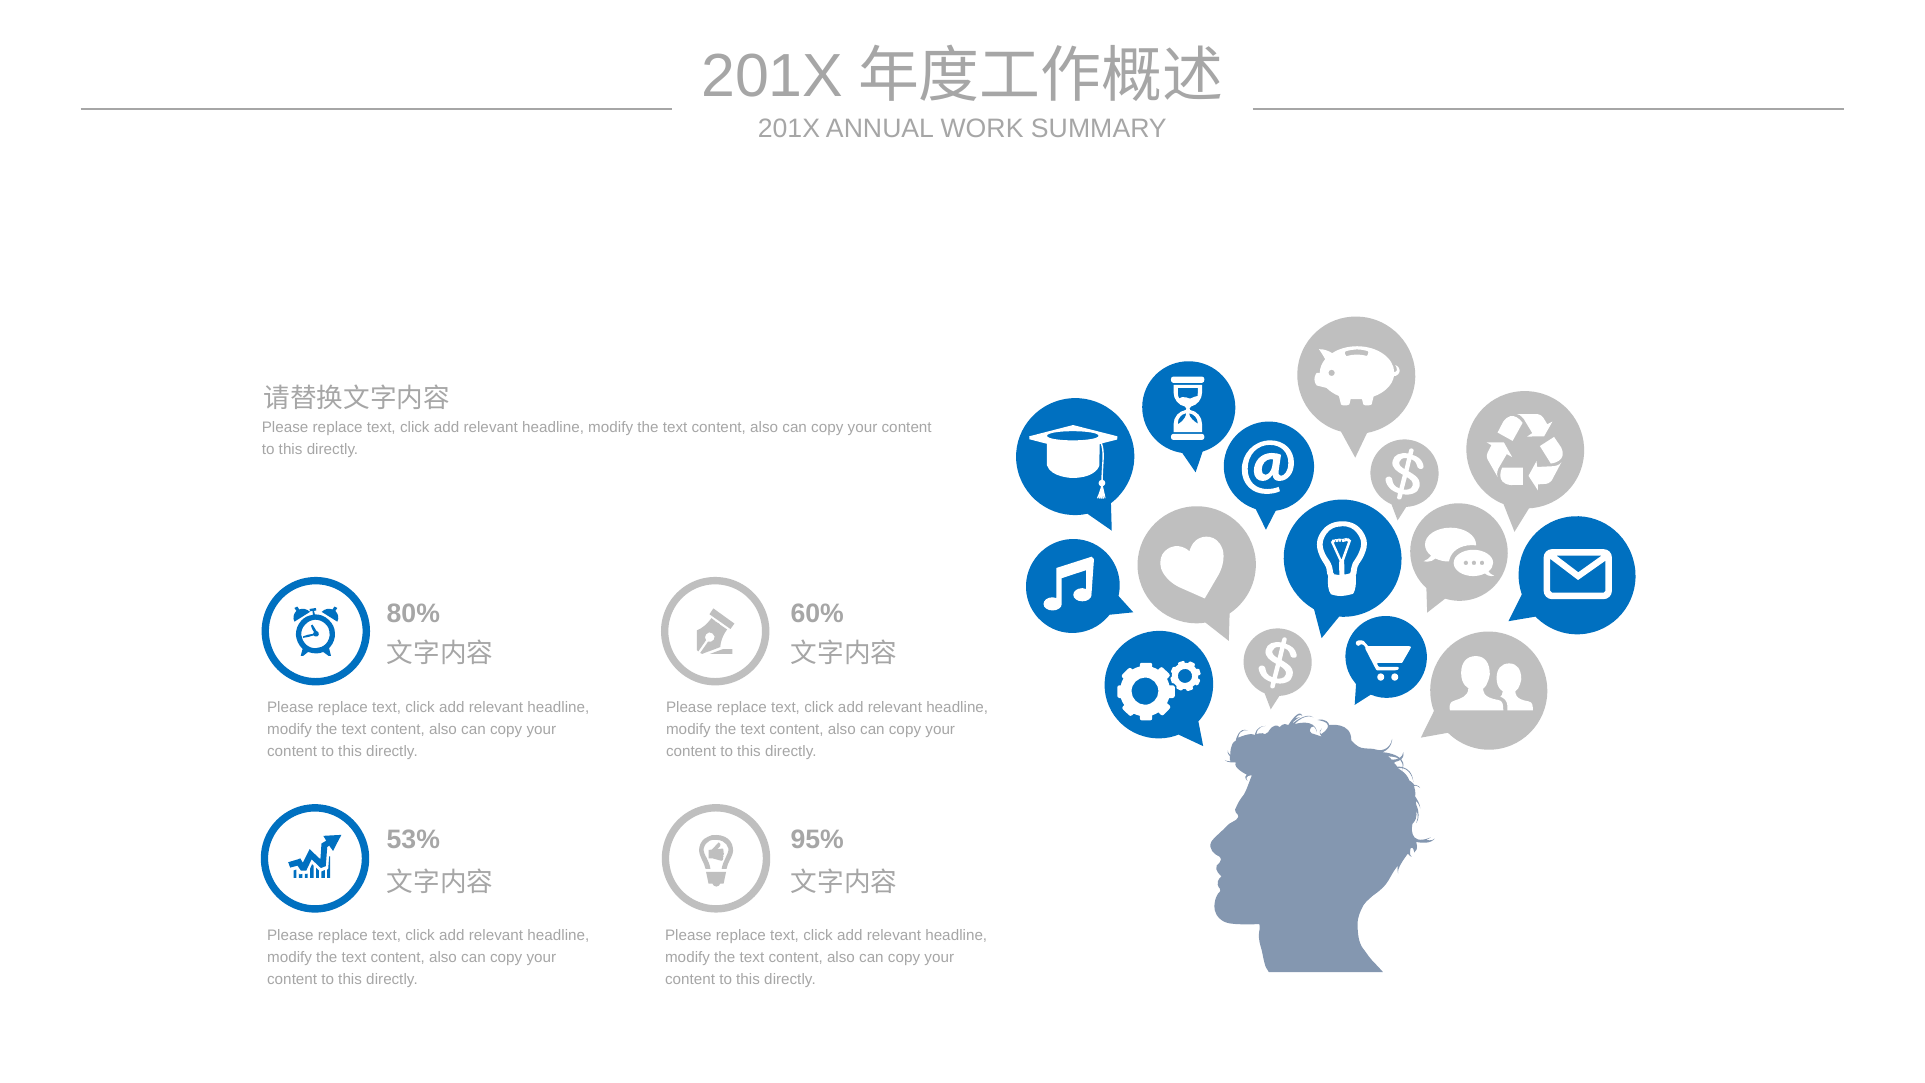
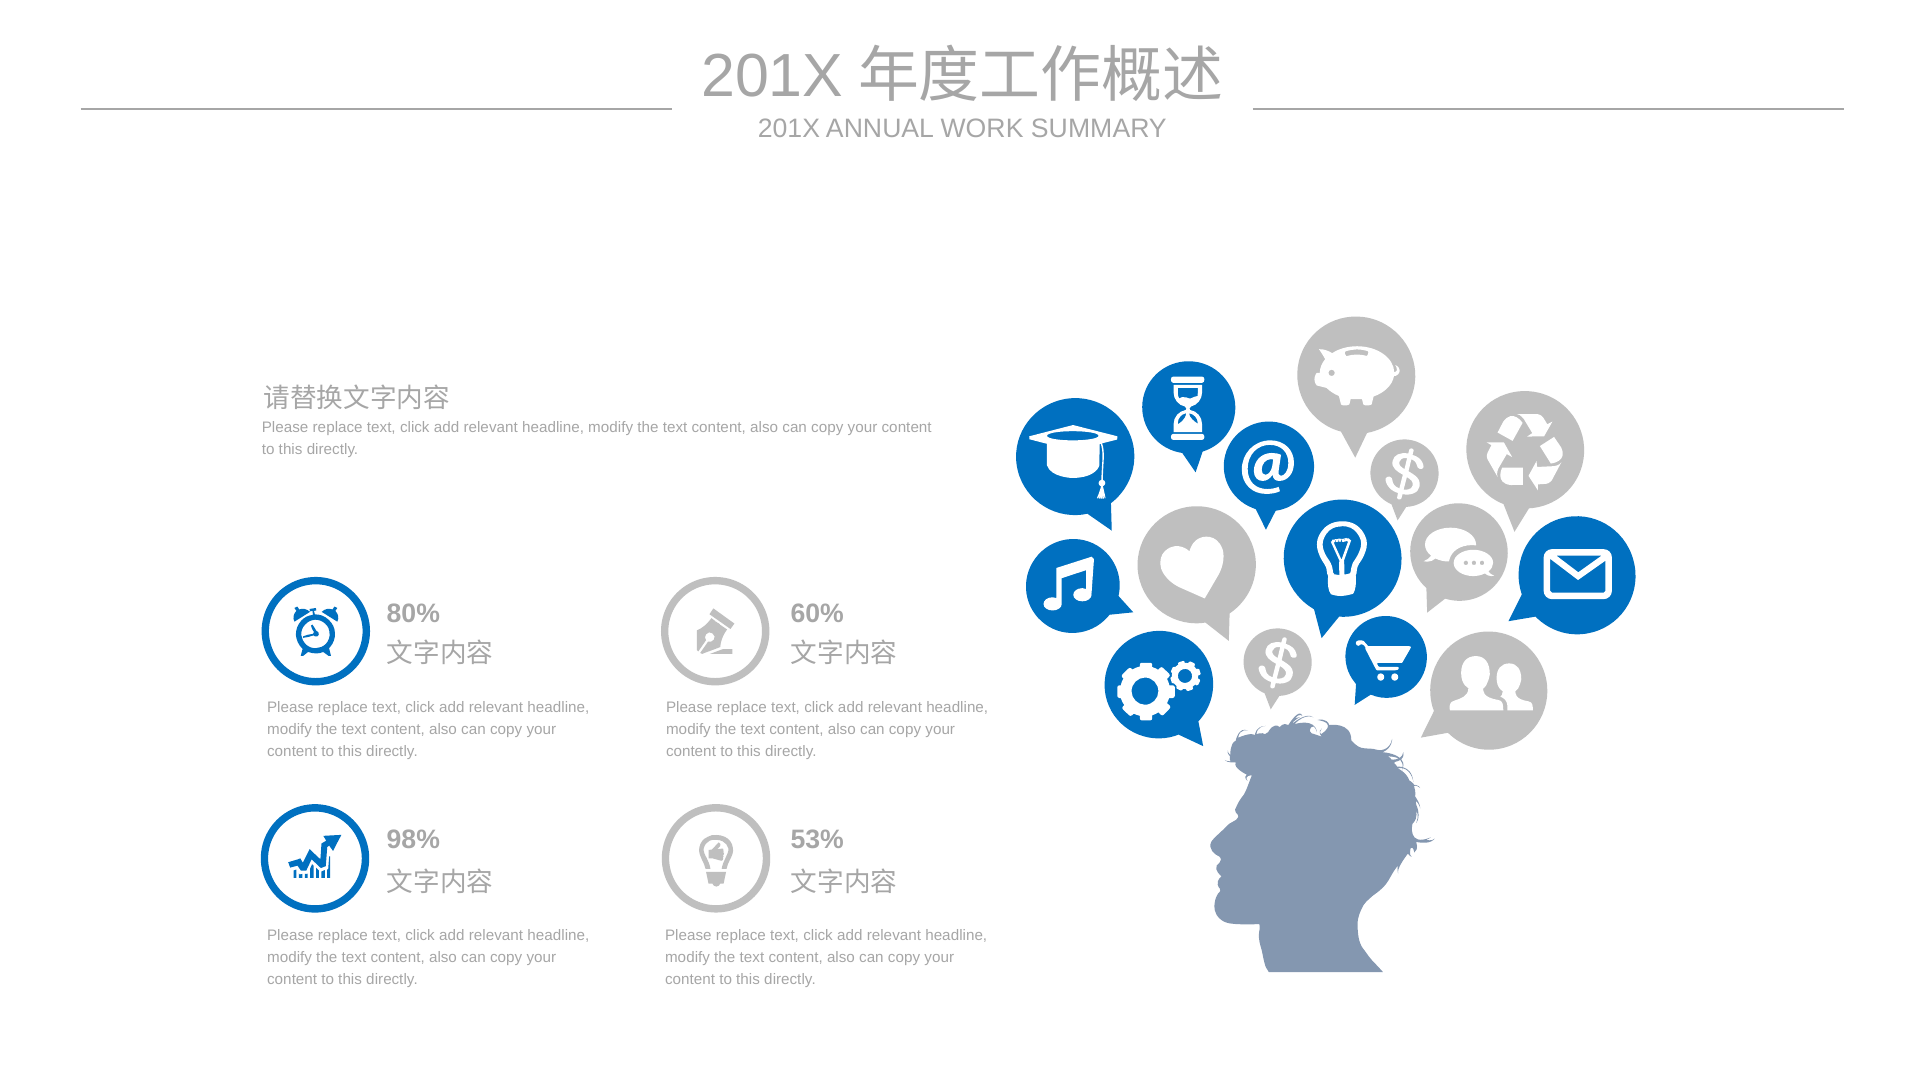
53%: 53% -> 98% (413, 840)
95%: 95% -> 53% (817, 840)
